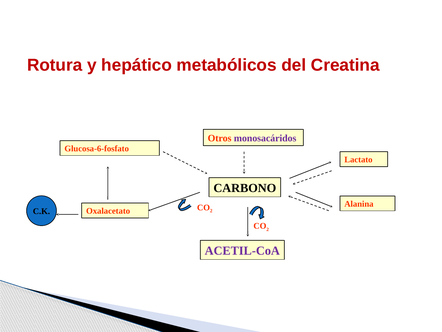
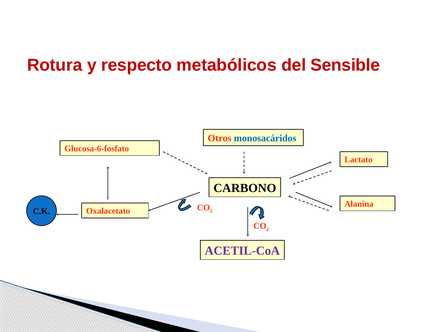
hepático: hepático -> respecto (137, 65)
Creatina: Creatina -> Sensible (345, 65)
monosacáridos colour: purple -> blue (265, 138)
